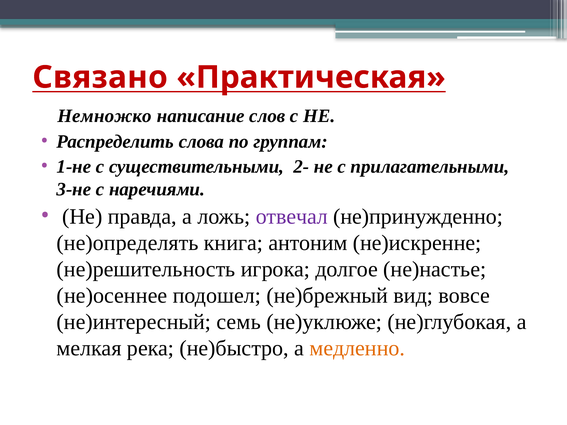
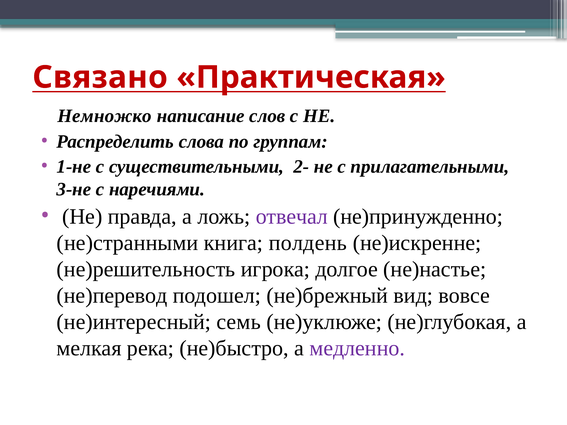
не)определять: не)определять -> не)странными (127, 243)
антоним: антоним -> полдень (308, 243)
не)осеннее: не)осеннее -> не)перевод (112, 296)
медленно colour: orange -> purple (357, 349)
